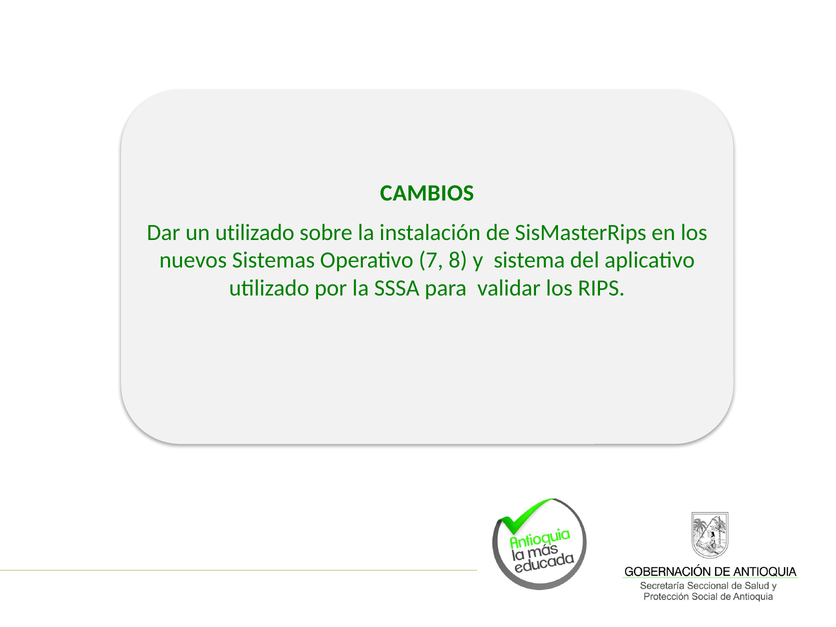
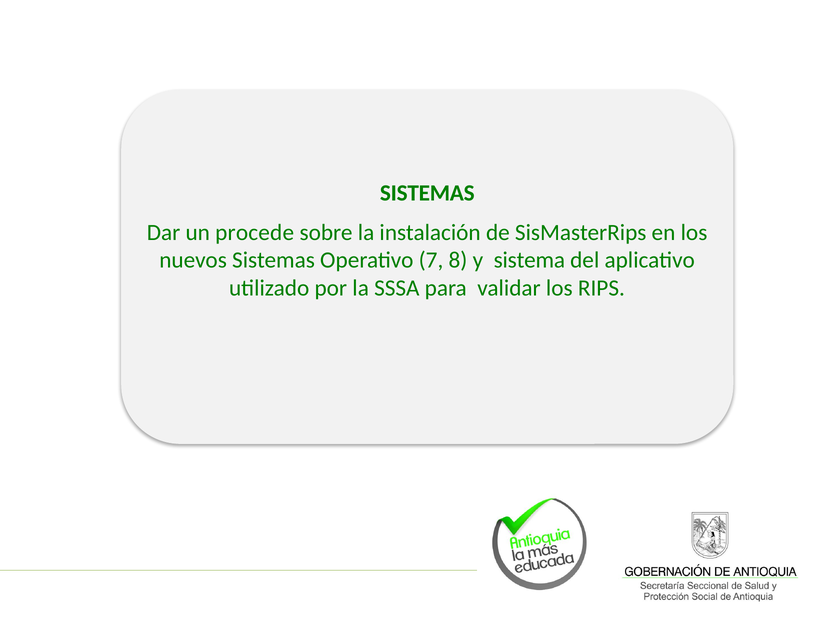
CAMBIOS: CAMBIOS -> SISTEMAS (427, 193)
un utilizado: utilizado -> procede (255, 232)
